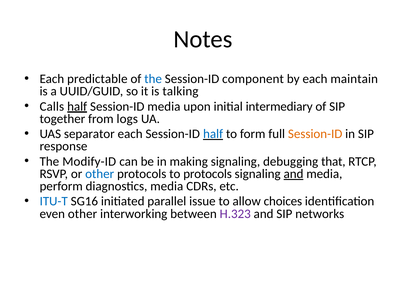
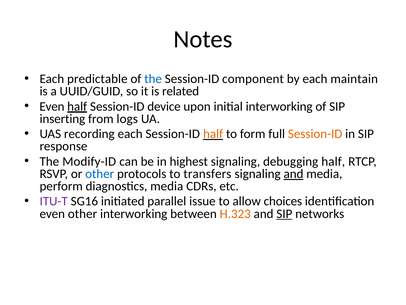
talking: talking -> related (181, 91)
Calls: Calls -> Even (52, 106)
Session-ID media: media -> device (164, 106)
initial intermediary: intermediary -> interworking (279, 106)
together: together -> inserting (62, 119)
separator: separator -> recording (89, 134)
half colour: blue -> orange (213, 134)
making: making -> highest (189, 161)
debugging that: that -> half (333, 161)
to protocols: protocols -> transfers (207, 174)
ITU-T colour: blue -> purple (54, 201)
H.323 colour: purple -> orange (235, 213)
SIP underline: none -> present (284, 213)
